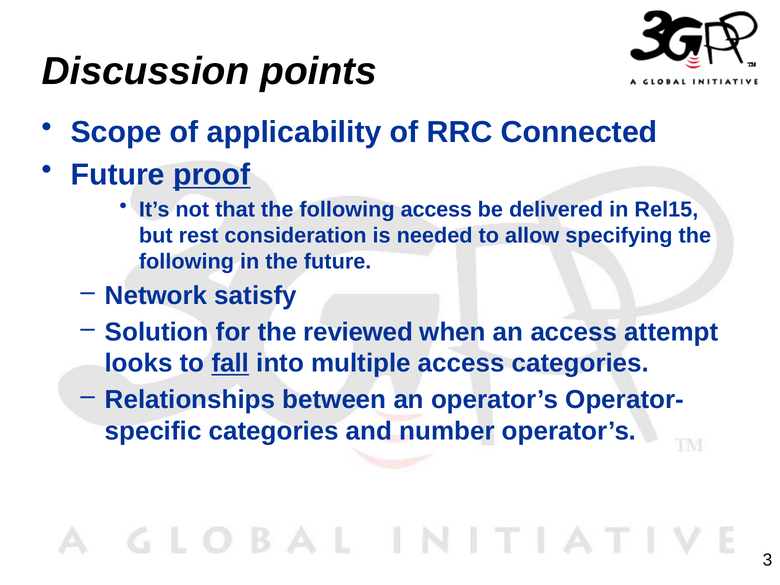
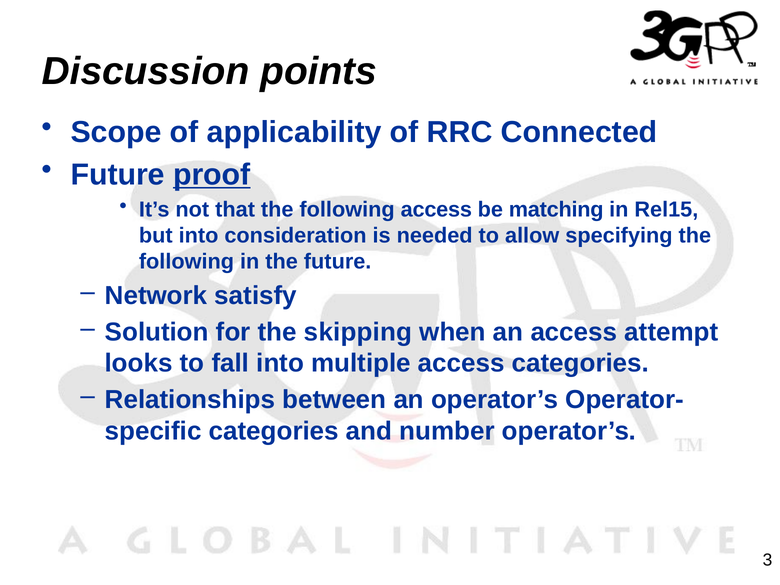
delivered: delivered -> matching (556, 210)
but rest: rest -> into (199, 236)
reviewed: reviewed -> skipping (358, 332)
fall underline: present -> none (230, 363)
